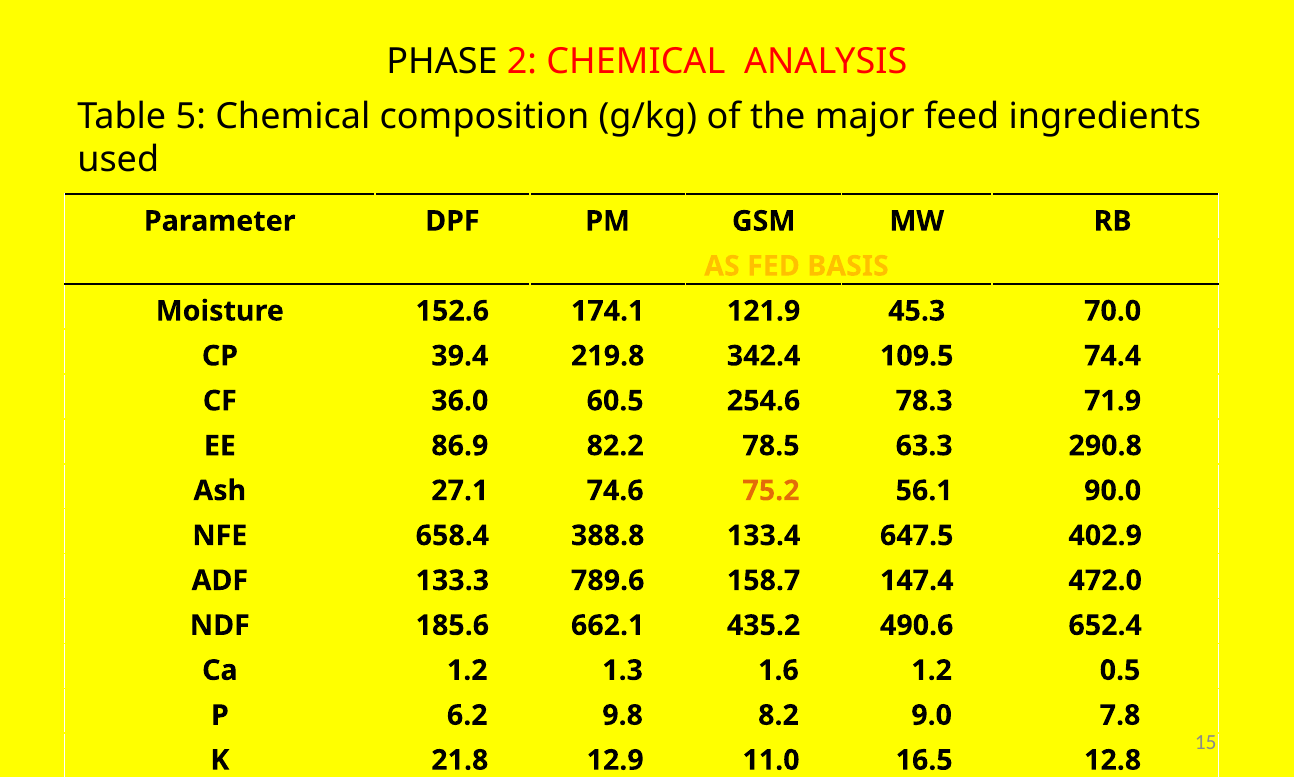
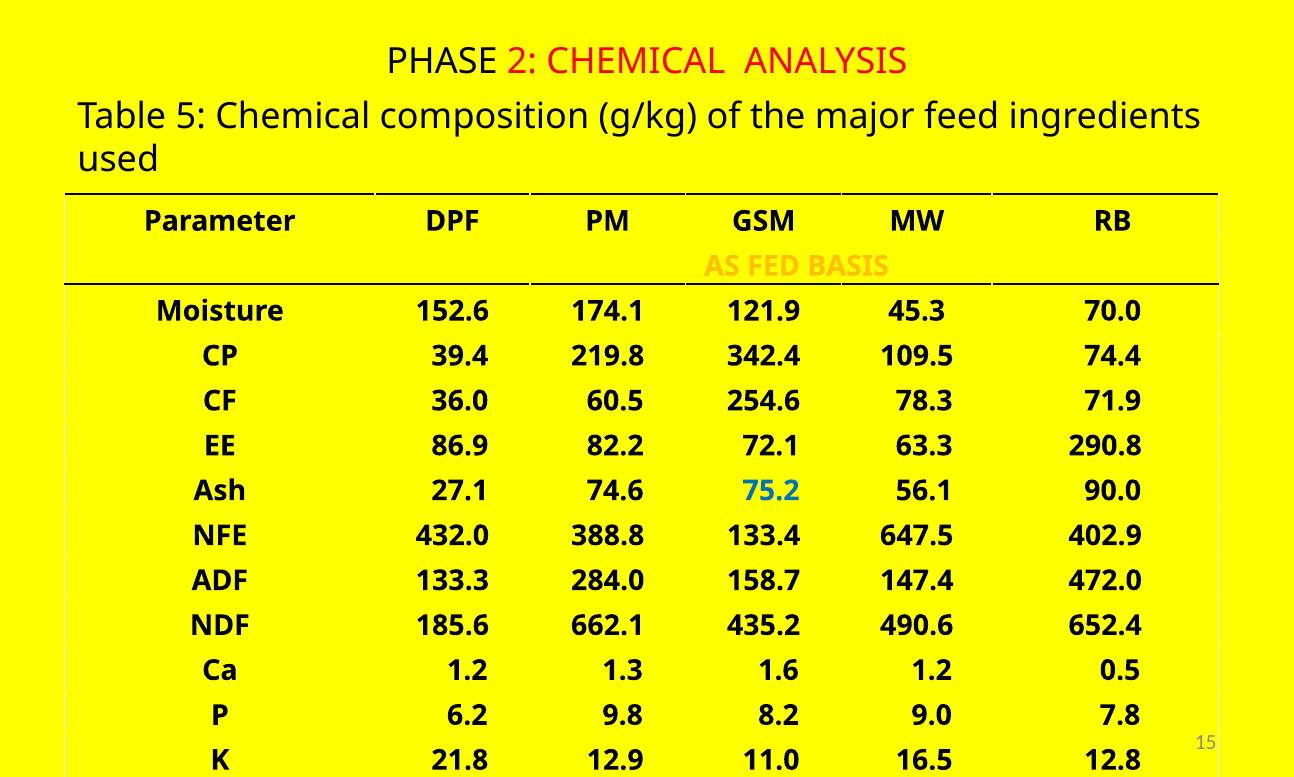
78.5: 78.5 -> 72.1 (771, 445)
75.2 colour: orange -> blue (771, 490)
658.4: 658.4 -> 432.0 (452, 535)
789.6: 789.6 -> 284.0 (608, 580)
